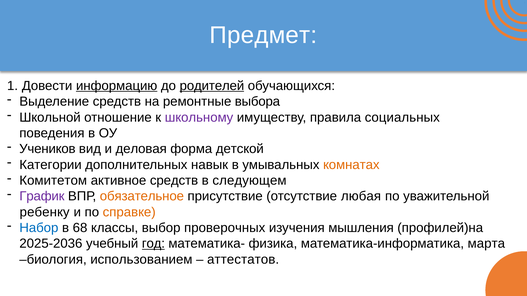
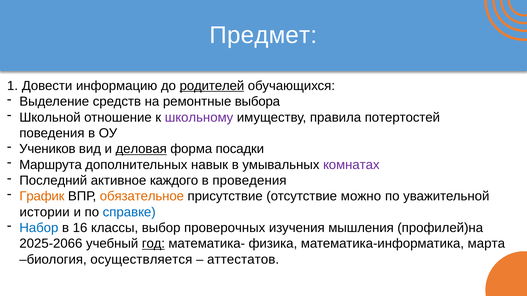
информацию underline: present -> none (117, 86)
социальных: социальных -> потертостей (402, 118)
деловая underline: none -> present (141, 149)
детской: детской -> посадки (240, 149)
Категории: Категории -> Маршрута (51, 165)
комнатах colour: orange -> purple (351, 165)
Комитетом: Комитетом -> Последний (53, 181)
активное средств: средств -> каждого (174, 181)
следующем: следующем -> проведения (249, 181)
График colour: purple -> orange (42, 197)
любая: любая -> можно (361, 197)
ребенку: ребенку -> истории (45, 212)
справке colour: orange -> blue (129, 212)
68: 68 -> 16 (80, 228)
2025-2036: 2025-2036 -> 2025-2066 (51, 244)
использованием: использованием -> осуществляется (141, 260)
